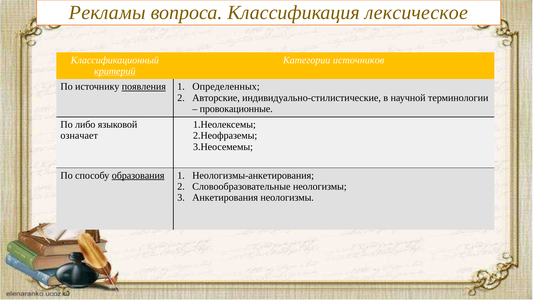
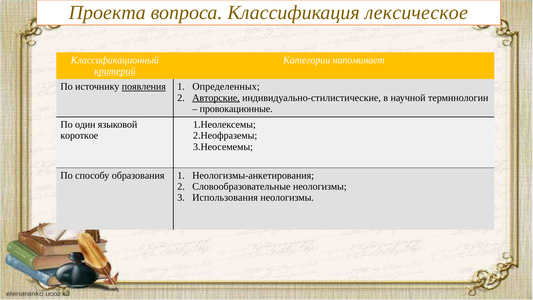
Рекламы: Рекламы -> Проекта (107, 13)
источников: источников -> напоминает (359, 60)
Авторские underline: none -> present (216, 98)
либо: либо -> один (85, 124)
означает: означает -> короткое (79, 136)
образования underline: present -> none (138, 175)
Анкетирования: Анкетирования -> Использования (225, 197)
